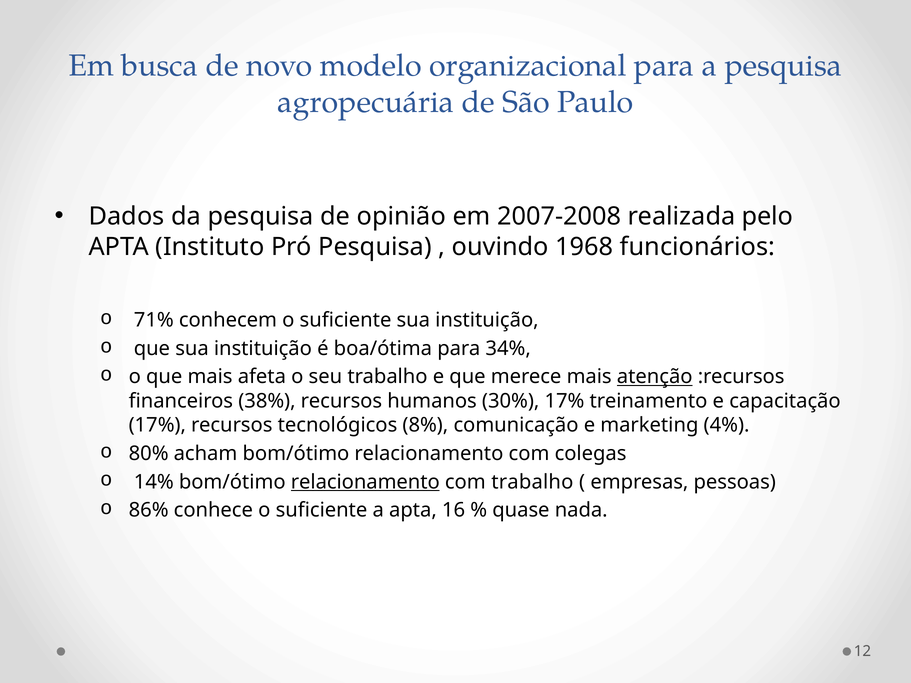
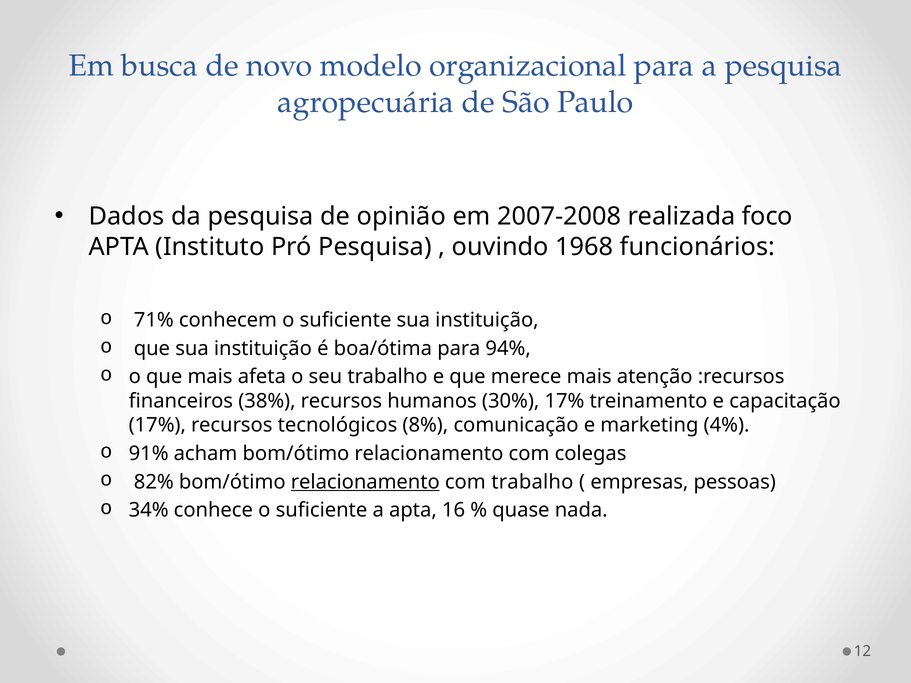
pelo: pelo -> foco (767, 216)
34%: 34% -> 94% (508, 349)
atenção underline: present -> none (655, 377)
80%: 80% -> 91% (149, 454)
14%: 14% -> 82% (154, 482)
86%: 86% -> 34% (149, 510)
